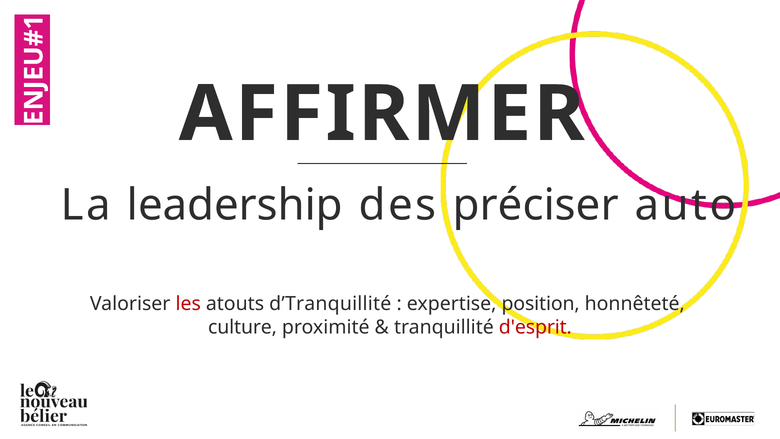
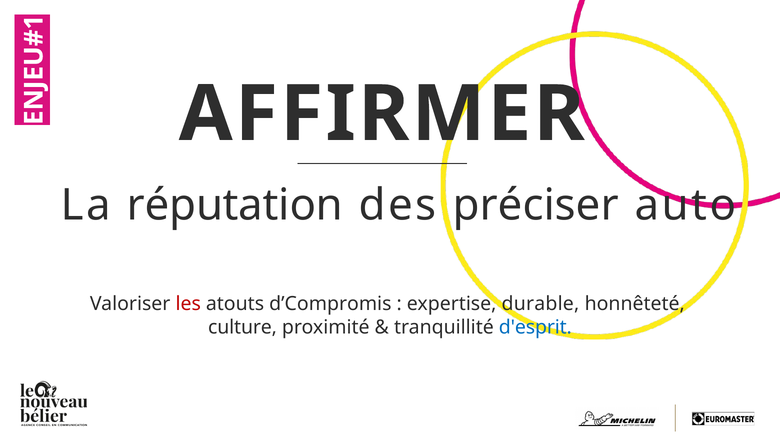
leadership: leadership -> réputation (235, 205)
d’Tranquillité: d’Tranquillité -> d’Compromis (330, 304)
position: position -> durable (540, 304)
d'esprit colour: red -> blue (535, 327)
